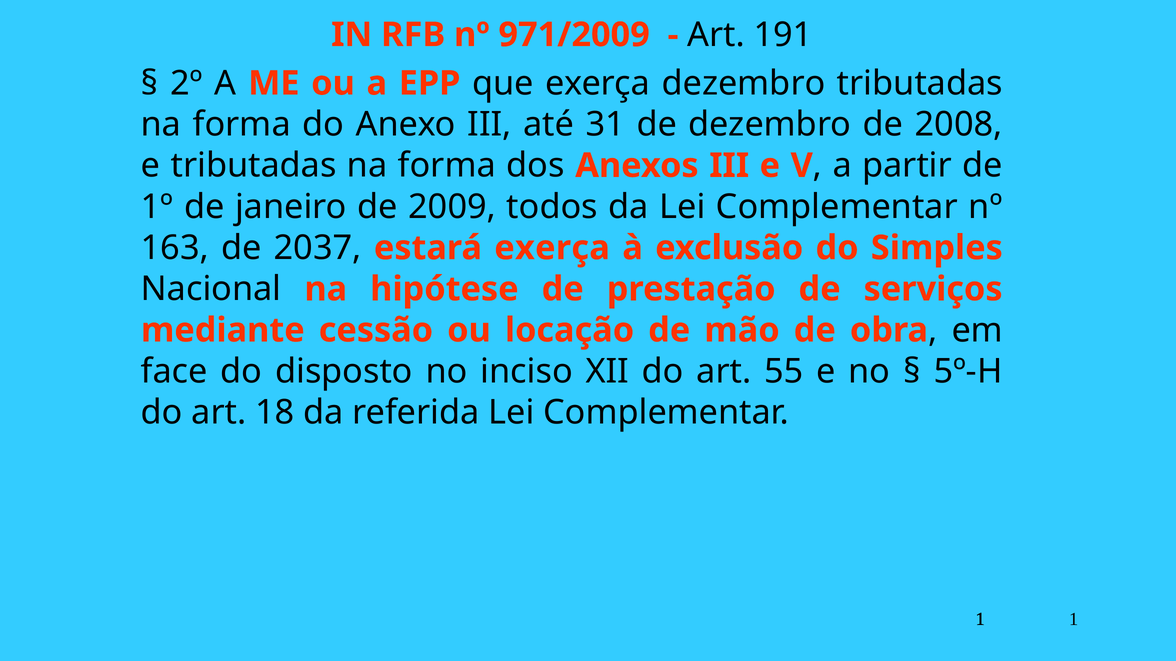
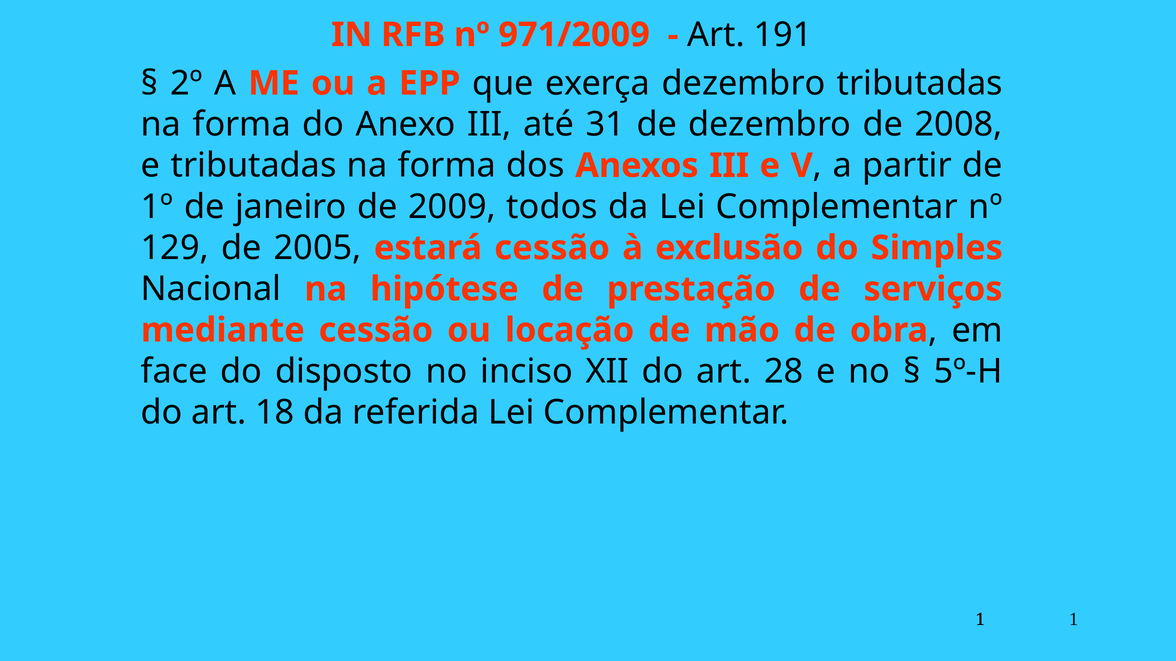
163: 163 -> 129 (175, 248)
2037: 2037 -> 2005 (318, 248)
estará exerça: exerça -> cessão (552, 248)
55: 55 -> 28 (784, 372)
